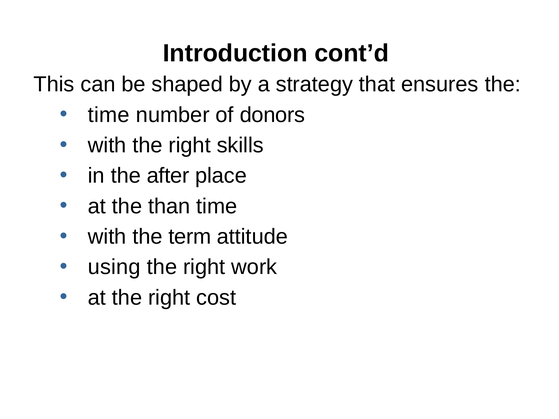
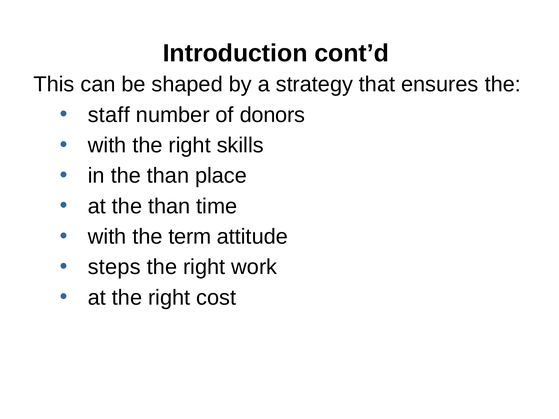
time: time -> staff (109, 115)
in the after: after -> than (168, 176)
using: using -> steps (114, 267)
